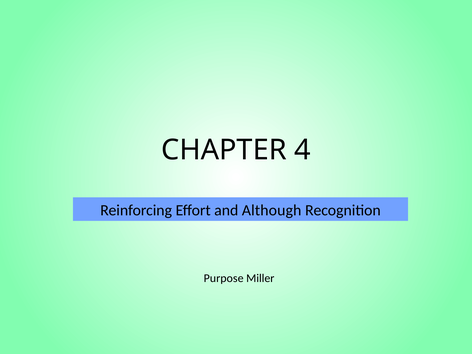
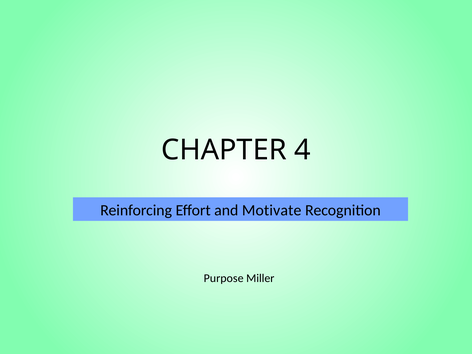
Although: Although -> Motivate (272, 210)
